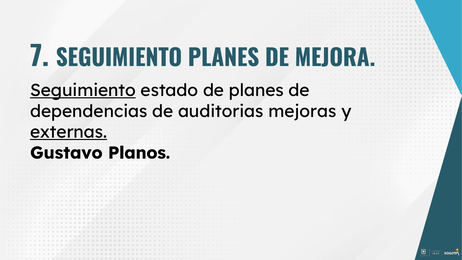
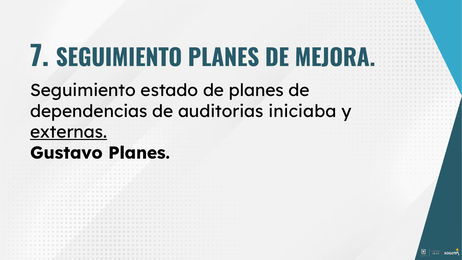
Seguimiento underline: present -> none (83, 90)
mejoras: mejoras -> iniciaba (302, 111)
Gustavo Planos: Planos -> Planes (139, 153)
